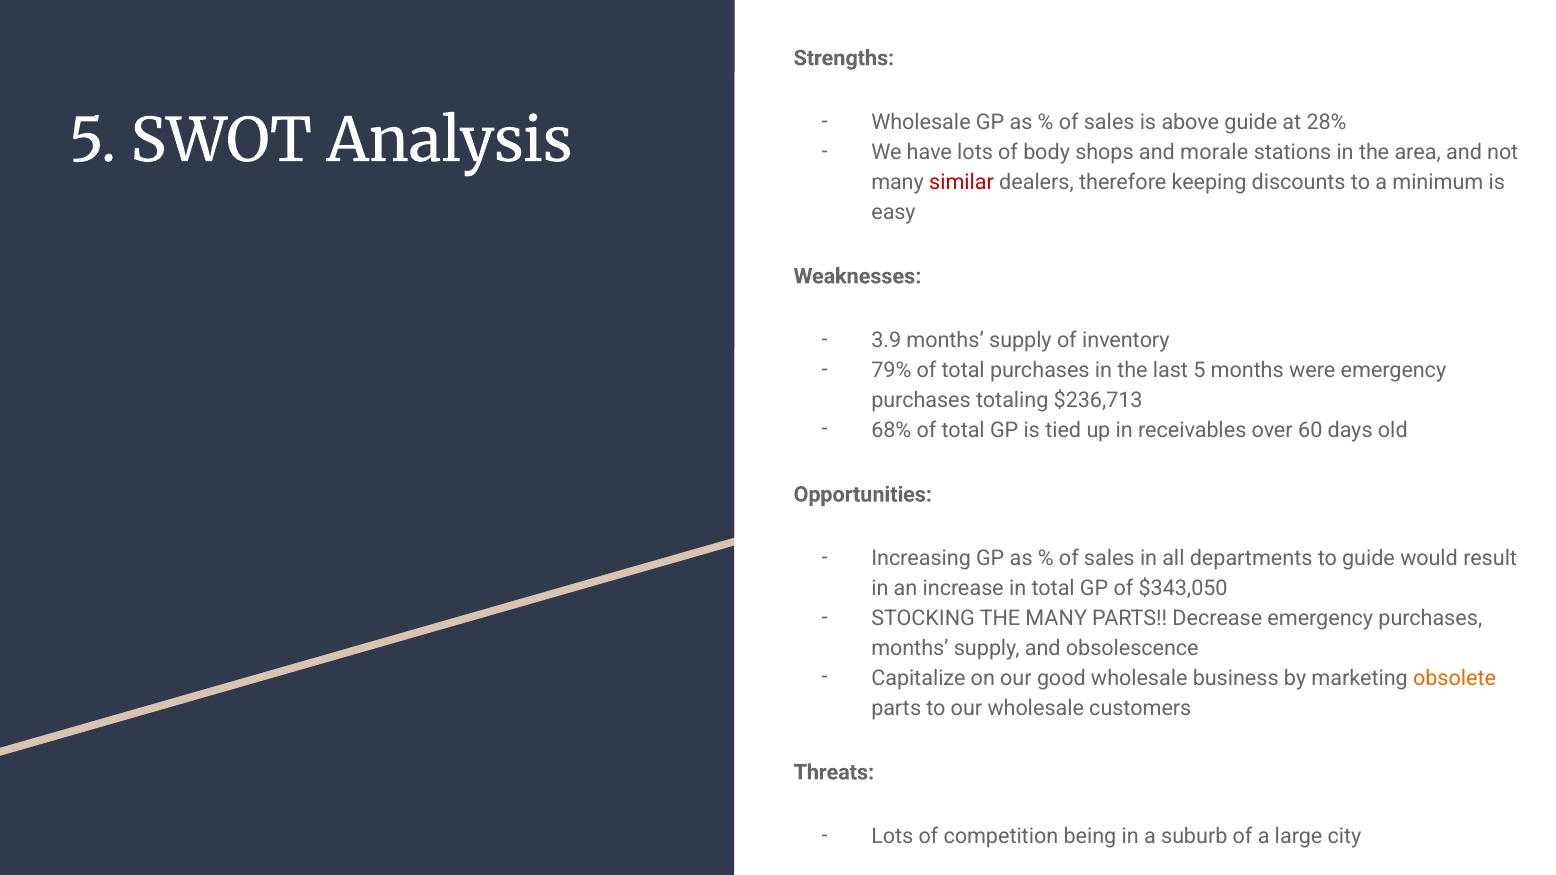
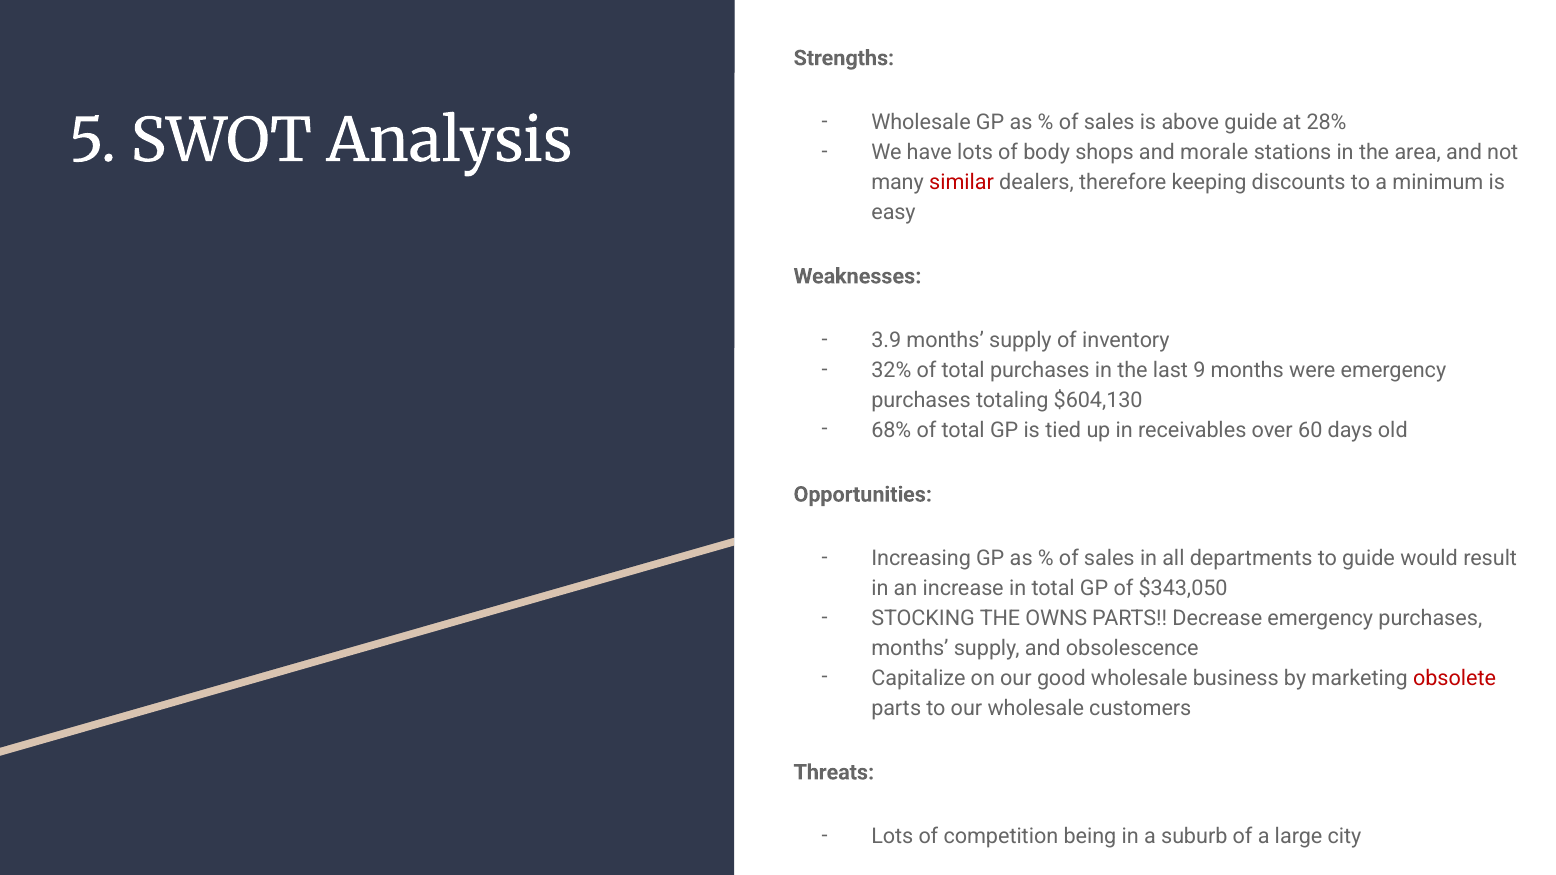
79%: 79% -> 32% (891, 371)
last 5: 5 -> 9 (1199, 371)
$236,713: $236,713 -> $604,130 (1098, 400)
THE MANY: MANY -> OWNS (1056, 619)
obsolete colour: orange -> red (1455, 678)
